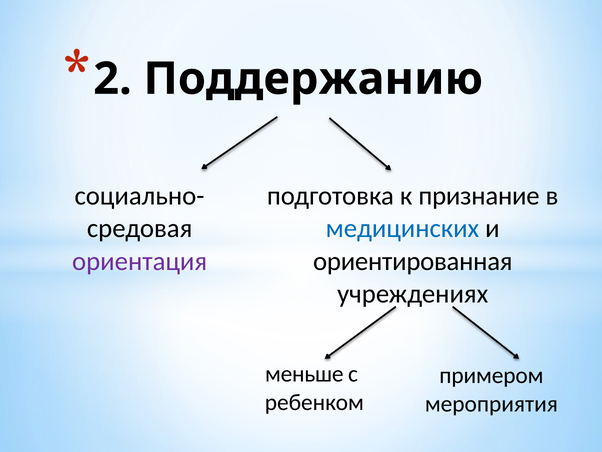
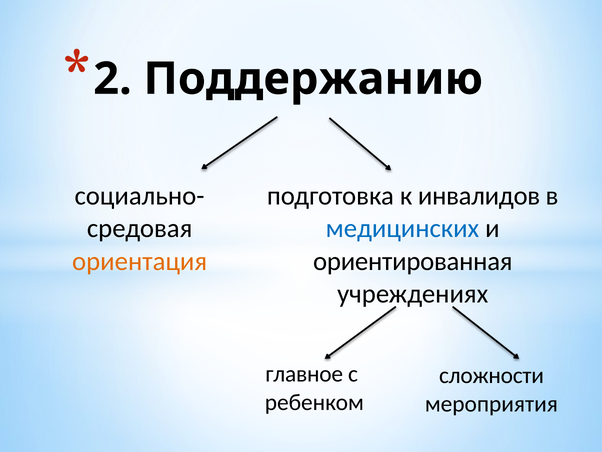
признание: признание -> инвалидов (479, 196)
ориентация colour: purple -> orange (140, 261)
меньше: меньше -> главное (304, 374)
примером: примером -> сложности (491, 375)
